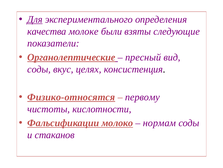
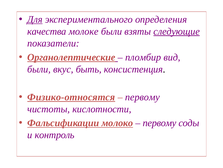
следующие underline: none -> present (177, 31)
пресный: пресный -> пломбир (143, 57)
соды: соды -> были (39, 69)
целях: целях -> быть (89, 69)
нормам: нормам -> первому (160, 122)
стаканов: стаканов -> контроль (55, 134)
